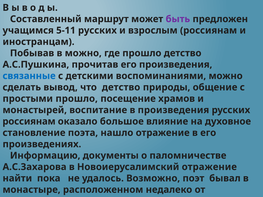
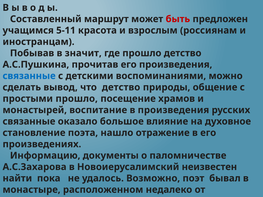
быть colour: purple -> red (178, 19)
5-11 русских: русских -> красота (97, 30)
в можно: можно -> значит (83, 53)
россиянам: россиянам -> связанные (29, 122)
Новоиерусалимский отражение: отражение -> неизвестен (209, 167)
